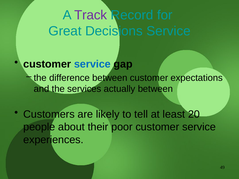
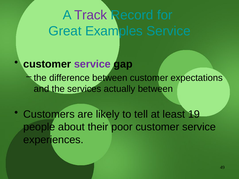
Decisions: Decisions -> Examples (114, 31)
service colour: blue -> purple (92, 64)
20: 20 -> 19 (194, 114)
